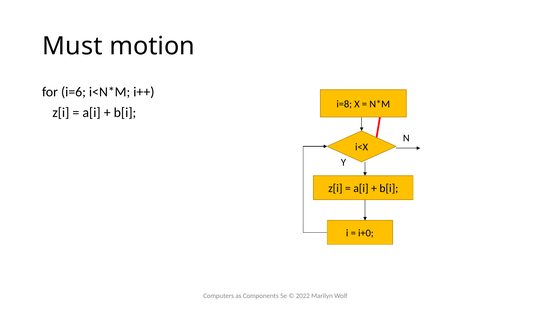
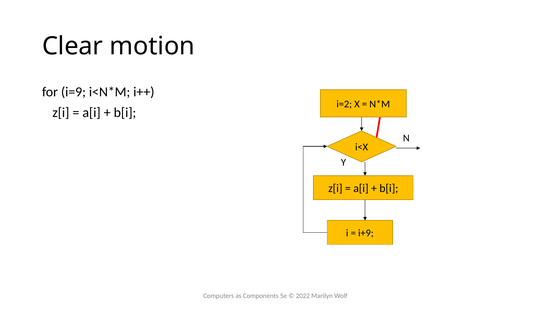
Must: Must -> Clear (73, 46)
i=6: i=6 -> i=9 (73, 92)
i=8: i=8 -> i=2 (344, 104)
i+0: i+0 -> i+9 (366, 233)
